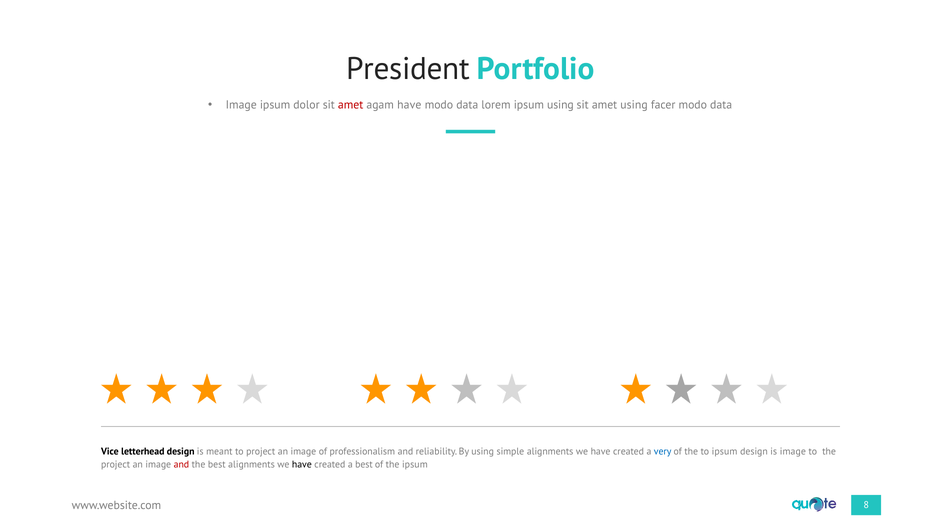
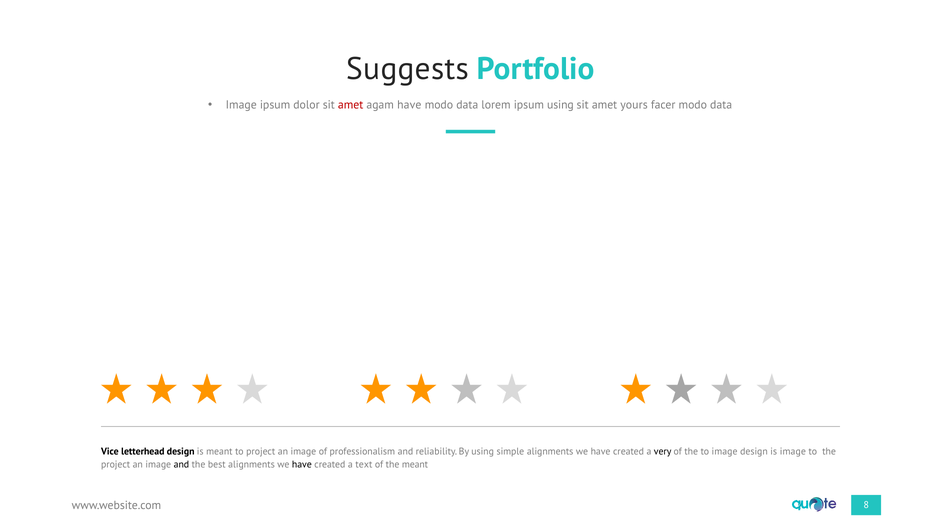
President: President -> Suggests (408, 69)
amet using: using -> yours (634, 105)
very colour: blue -> black (663, 452)
to ipsum: ipsum -> image (725, 452)
and colour: red -> black (181, 465)
a best: best -> text (364, 465)
the ipsum: ipsum -> meant (415, 465)
